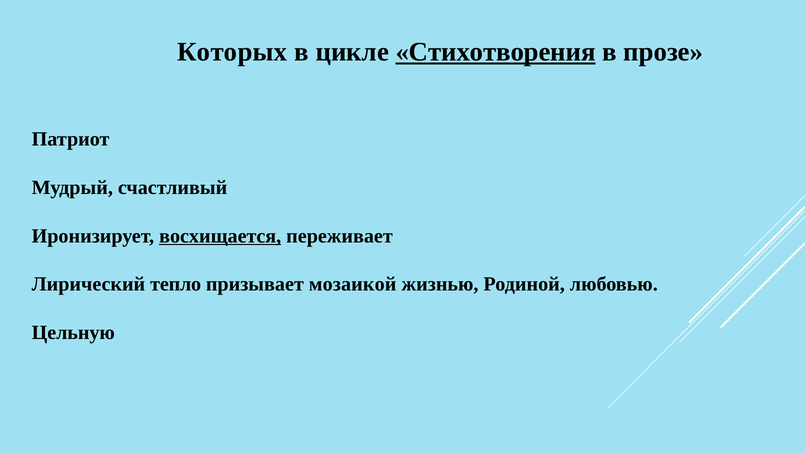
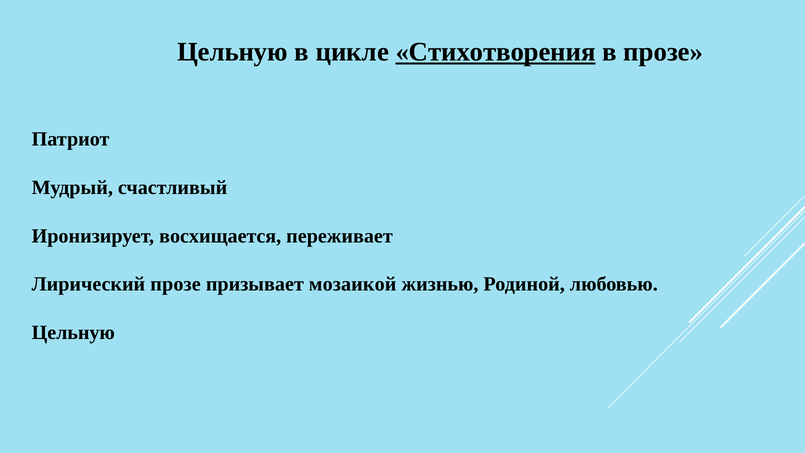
Которых: Которых -> Цельную (232, 52)
восхищается underline: present -> none (220, 236)
Лирический тепло: тепло -> прозе (176, 284)
